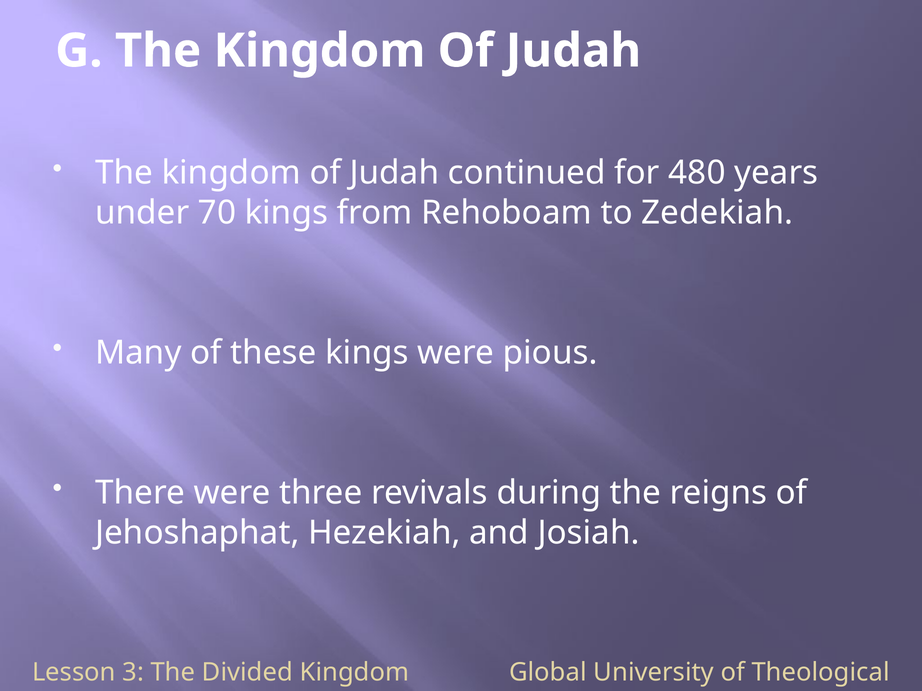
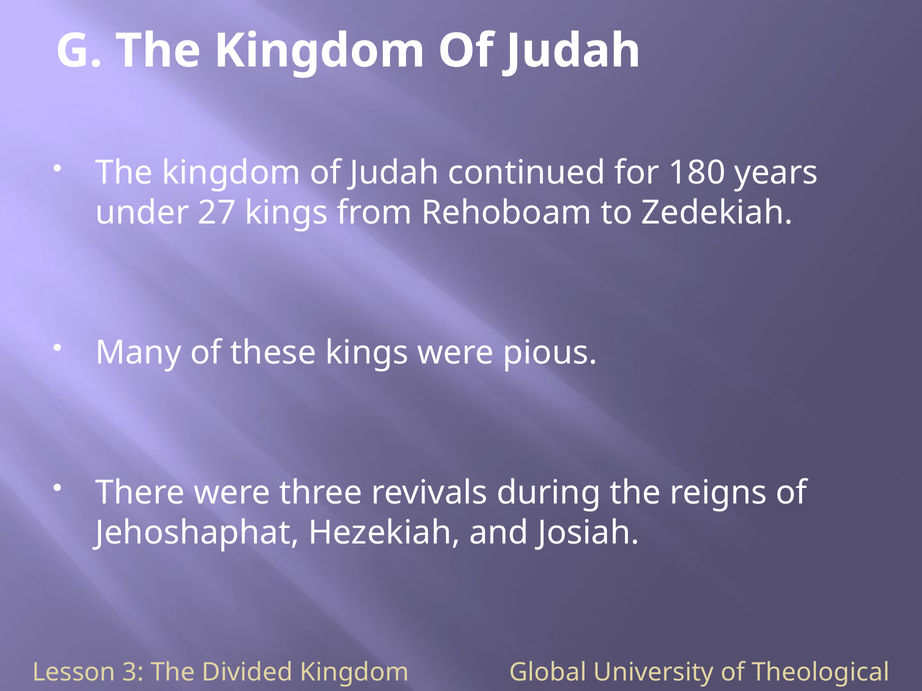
480: 480 -> 180 (697, 173)
70: 70 -> 27 (217, 213)
